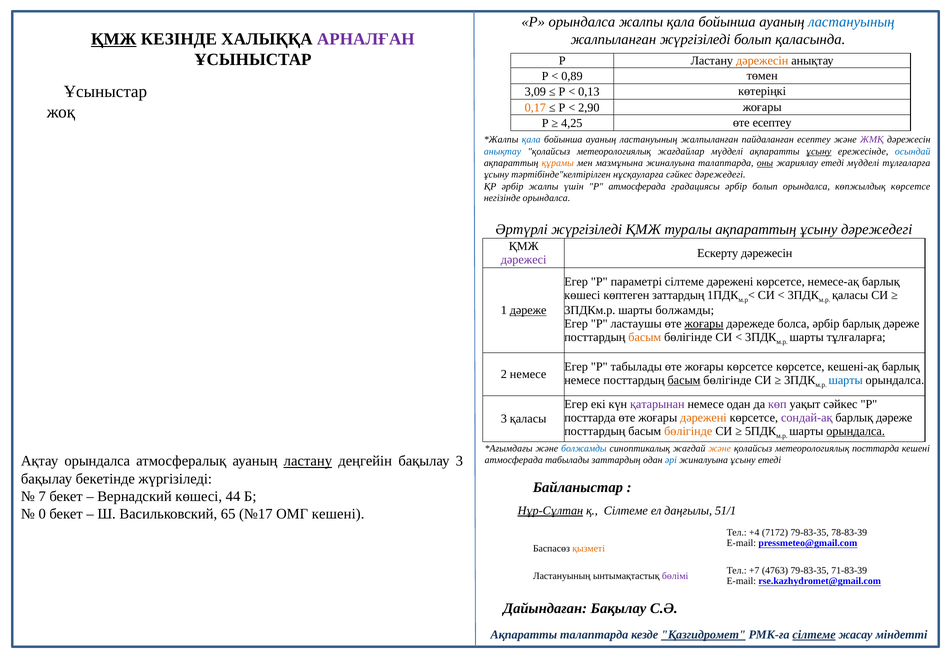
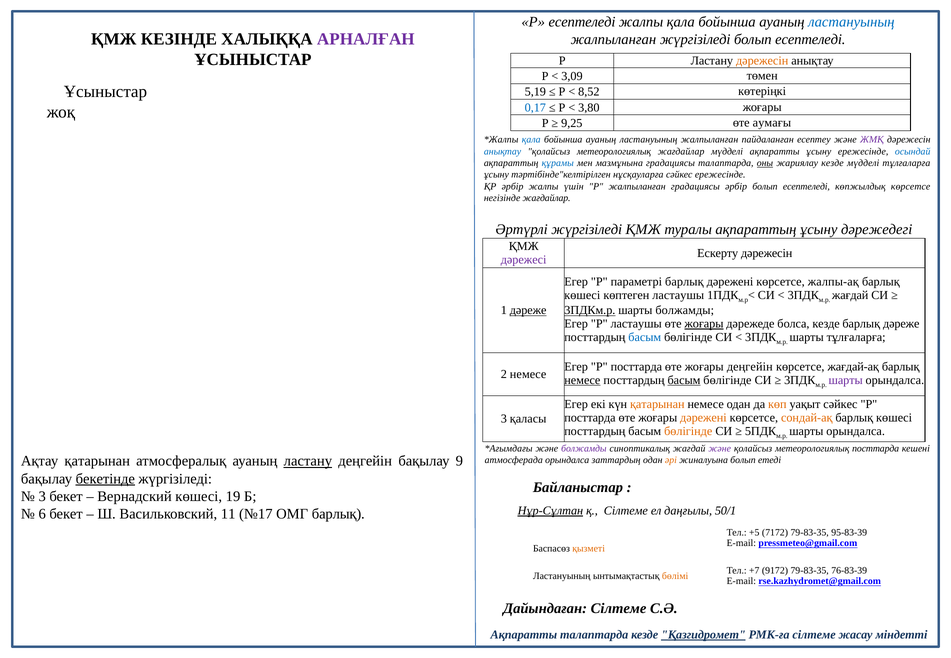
Р орындалса: орындалса -> есептеледі (582, 22)
ҚМЖ underline: present -> none (114, 39)
қаласында: қаласында -> есептеледі (810, 39)
0,89: 0,89 -> 3,09 (572, 76)
3,09: 3,09 -> 5,19 (535, 92)
0,13: 0,13 -> 8,52 (589, 92)
0,17 colour: orange -> blue (535, 108)
2,90: 2,90 -> 3,80 (589, 108)
4,25: 4,25 -> 9,25 (572, 123)
өте есептеу: есептеу -> аумағы (772, 123)
ұсыну underline: present -> none (819, 151)
құрамы colour: orange -> blue (558, 163)
мазмұнына жиналуына: жиналуына -> градациясы (671, 163)
жариялау етеді: етеді -> кезде (832, 163)
сәйкес дәрежедегі: дәрежедегі -> ережесінде (720, 175)
Р атмосферада: атмосферада -> жалпыланған (637, 187)
орындалса: орындалса -> есептеледі (806, 187)
негізінде орындалса: орындалса -> жағдайлар (547, 198)
параметрі сілтеме: сілтеме -> барлық (684, 282)
немесе-ақ: немесе-ақ -> жалпы-ақ (833, 282)
көптеген заттардың: заттардың -> ластаушы (678, 295)
қаласы: қаласы -> жағдай (850, 295)
3ПДКм.р underline: none -> present (590, 311)
болса әрбір: әрбір -> кезде (826, 324)
басым colour: orange -> blue (645, 338)
Егер Р табылады: табылады -> посттарда (636, 367)
жоғары көрсетсе: көрсетсе -> деңгейін (750, 367)
кешені-ақ: кешені-ақ -> жағдай-ақ (853, 367)
немесе underline: none -> present (582, 380)
шарты colour: blue -> purple (846, 380)
қатарынан colour: purple -> orange (657, 404)
көп colour: purple -> orange (777, 404)
сондай-ақ colour: purple -> orange (807, 418)
дәреже: дәреже -> көшесі (894, 418)
орындалса underline: present -> none (856, 431)
болжамды colour: blue -> purple (584, 449)
және colour: orange -> purple (720, 449)
Ақтау орындалса: орындалса -> қатарынан (97, 461)
бақылау 3: 3 -> 9 (459, 461)
атмосферада табылады: табылады -> орындалса (567, 461)
әрі colour: blue -> orange (671, 461)
жиналуына ұсыну: ұсыну -> болып (743, 461)
бекетінде underline: none -> present (105, 479)
7: 7 -> 3 (42, 497)
44: 44 -> 19 (233, 497)
51/1: 51/1 -> 50/1 (726, 511)
0: 0 -> 6 (42, 514)
65: 65 -> 11 (228, 514)
ОМГ кешені: кешені -> барлық (338, 514)
+4: +4 -> +5 (754, 533)
78-83-39: 78-83-39 -> 95-83-39 (849, 533)
4763: 4763 -> 9172 (775, 571)
71-83-39: 71-83-39 -> 76-83-39 (849, 571)
бөлімі colour: purple -> orange (675, 576)
Дайындаған Бақылау: Бақылау -> Сілтеме (619, 609)
сілтеме underline: present -> none (814, 635)
